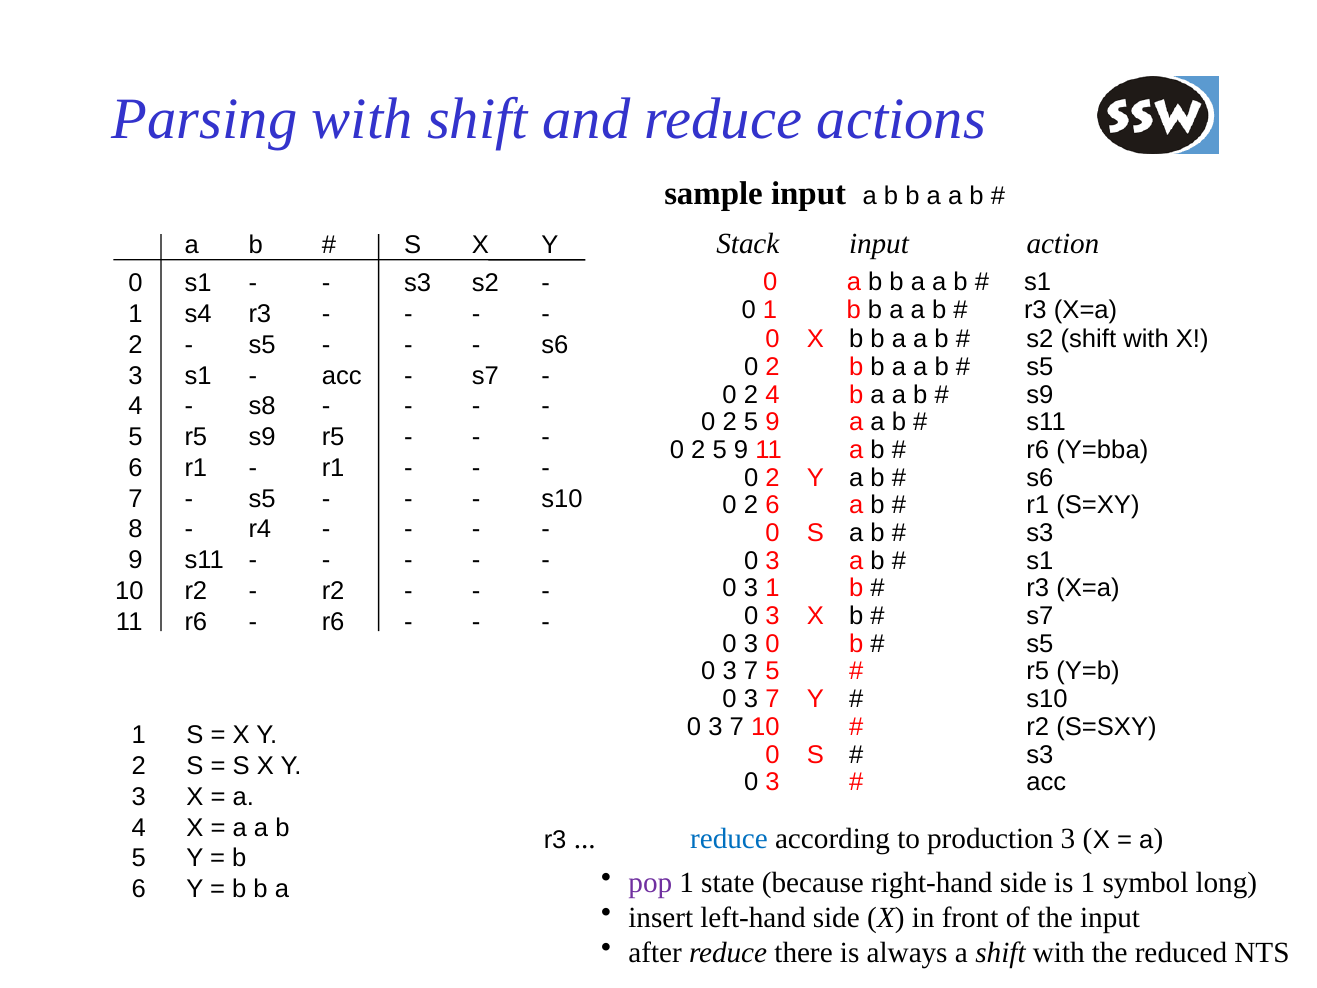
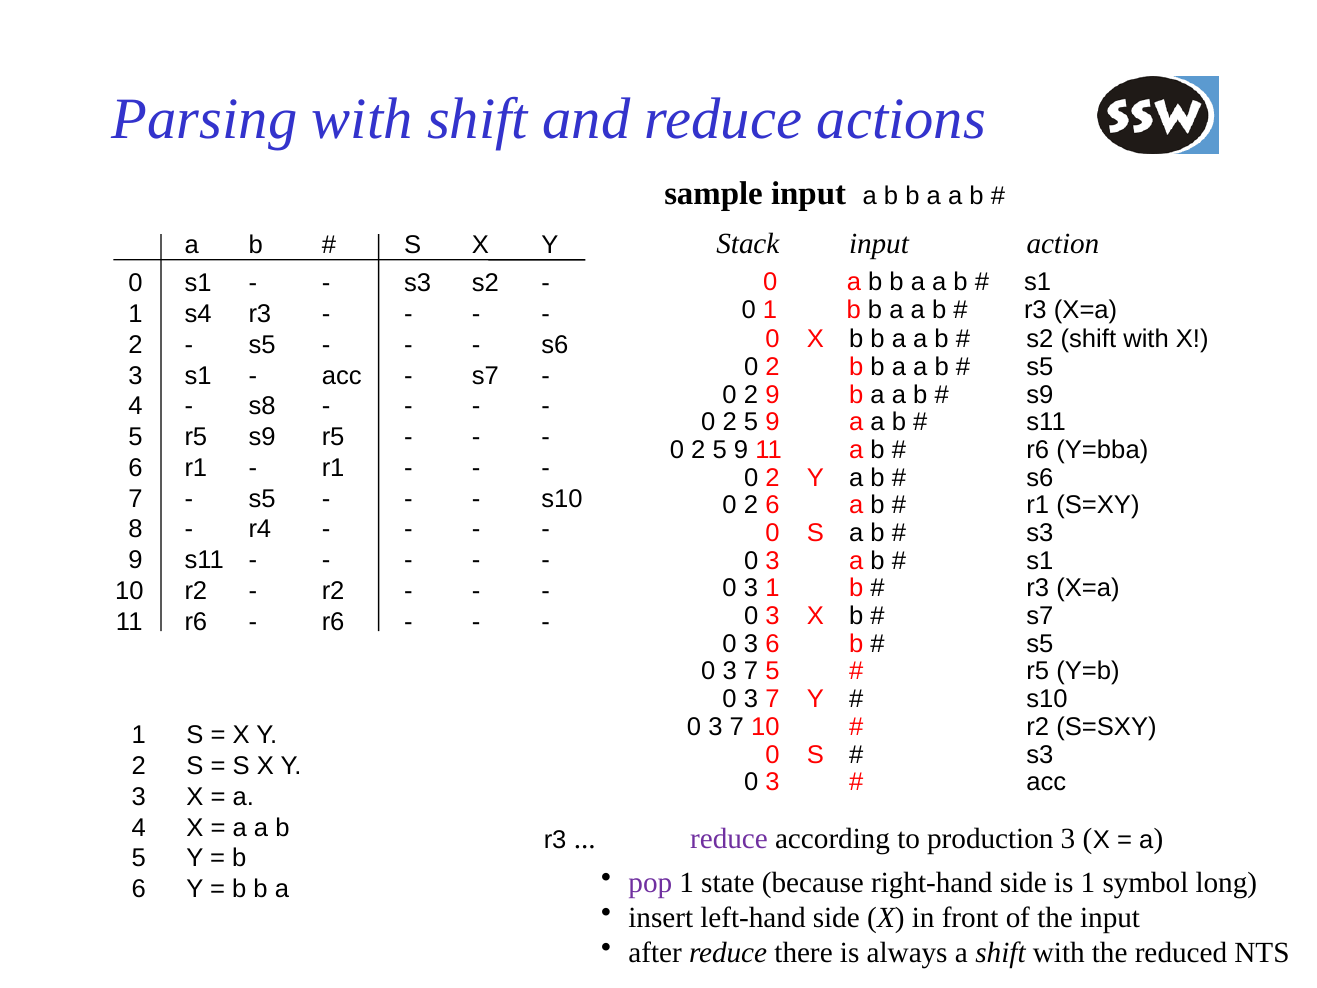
2 4: 4 -> 9 (772, 394)
3 0: 0 -> 6 (772, 644)
reduce colour: blue -> purple (729, 838)
